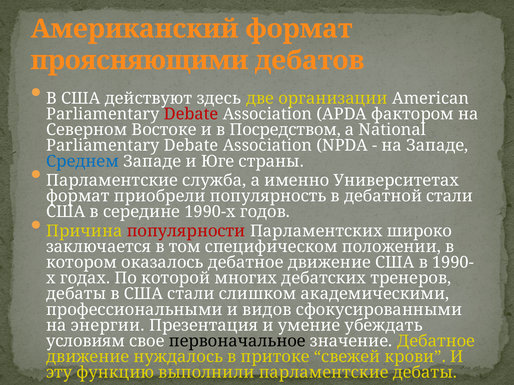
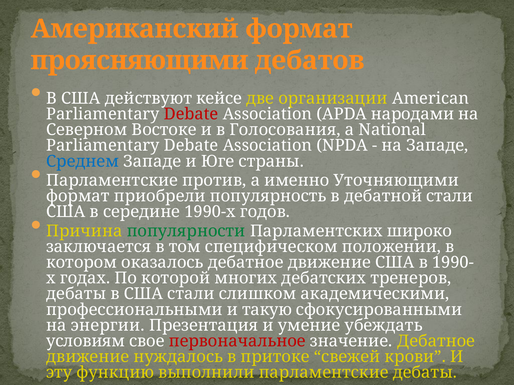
здесь: здесь -> кейсе (219, 99)
фактором: фактором -> народами (413, 114)
Посредством: Посредством -> Голосования (285, 130)
служба: служба -> против (214, 181)
Университетах: Университетах -> Уточняющими (396, 181)
популярности colour: red -> green (186, 231)
видов: видов -> такую (267, 310)
первоначальное colour: black -> red (237, 342)
